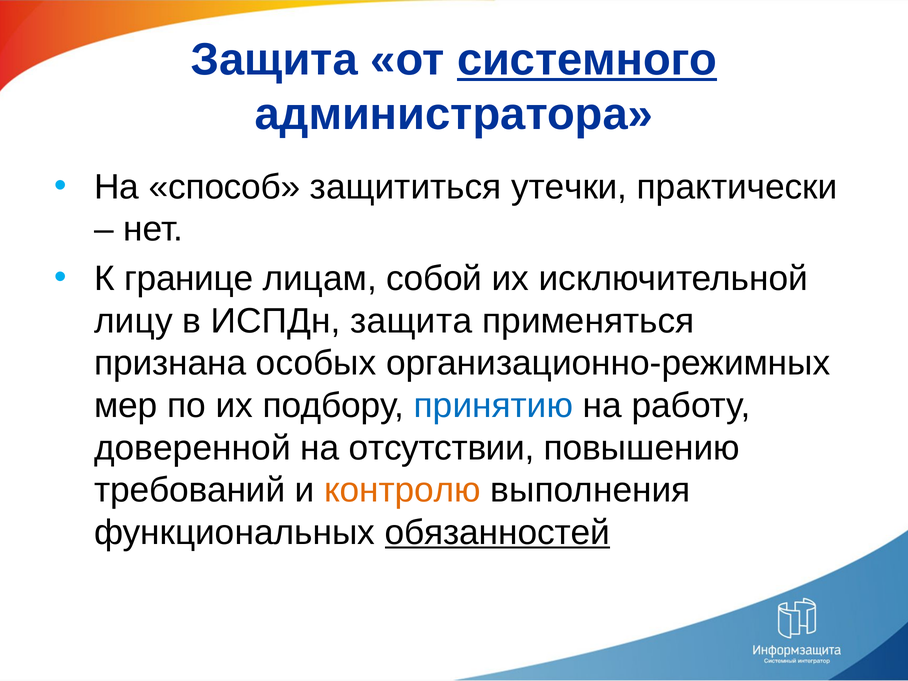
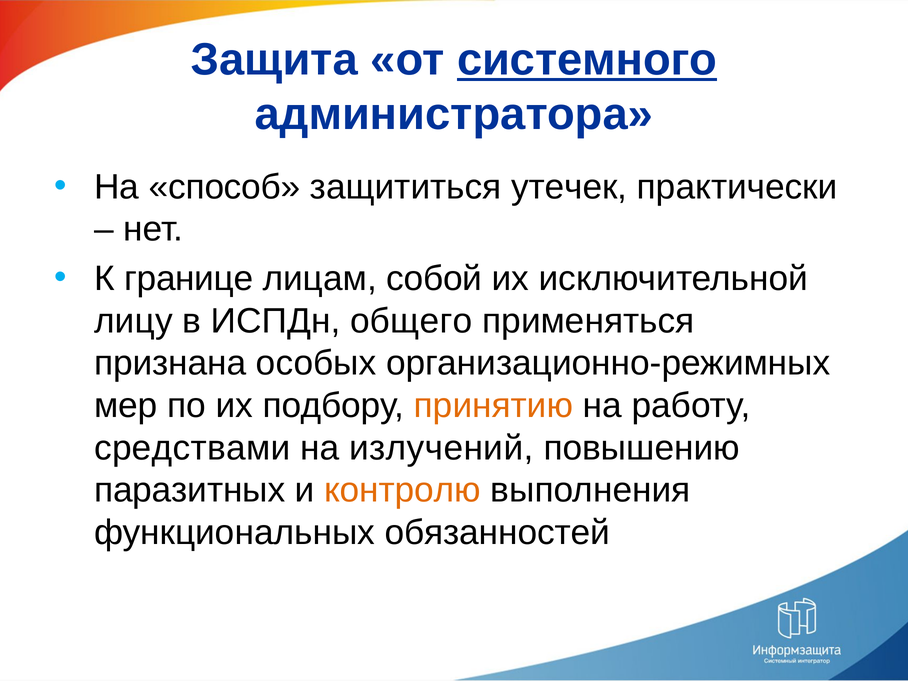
утечки: утечки -> утечек (569, 187)
ИСПДн защита: защита -> общего (411, 321)
принятию colour: blue -> orange (494, 406)
доверенной: доверенной -> средствами (192, 448)
отсутствии: отсутствии -> излучений (441, 448)
требований: требований -> паразитных (190, 490)
обязанностей underline: present -> none (497, 532)
